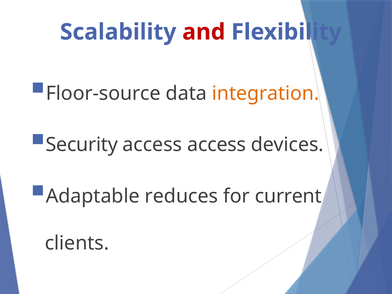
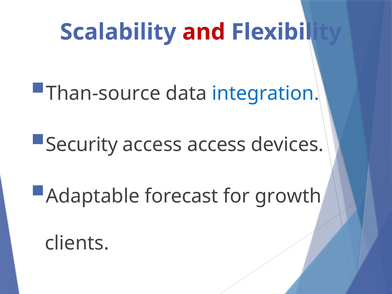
Floor-source: Floor-source -> Than-source (103, 93)
integration colour: orange -> blue (266, 93)
reduces: reduces -> forecast (181, 196)
current: current -> growth (288, 196)
